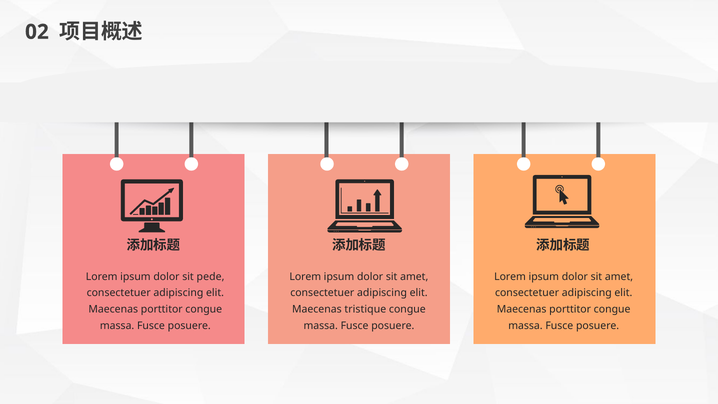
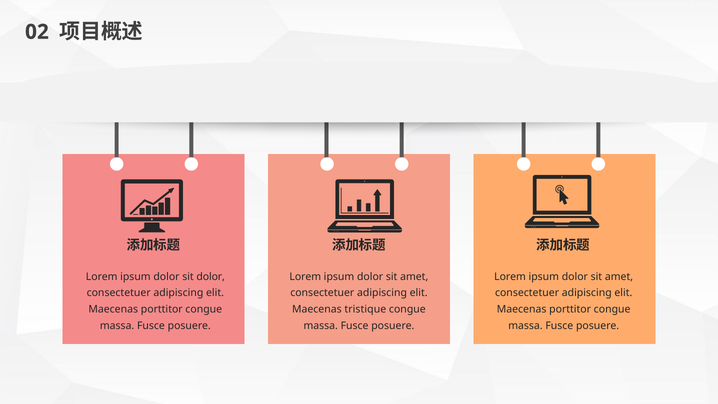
sit pede: pede -> dolor (211, 277)
